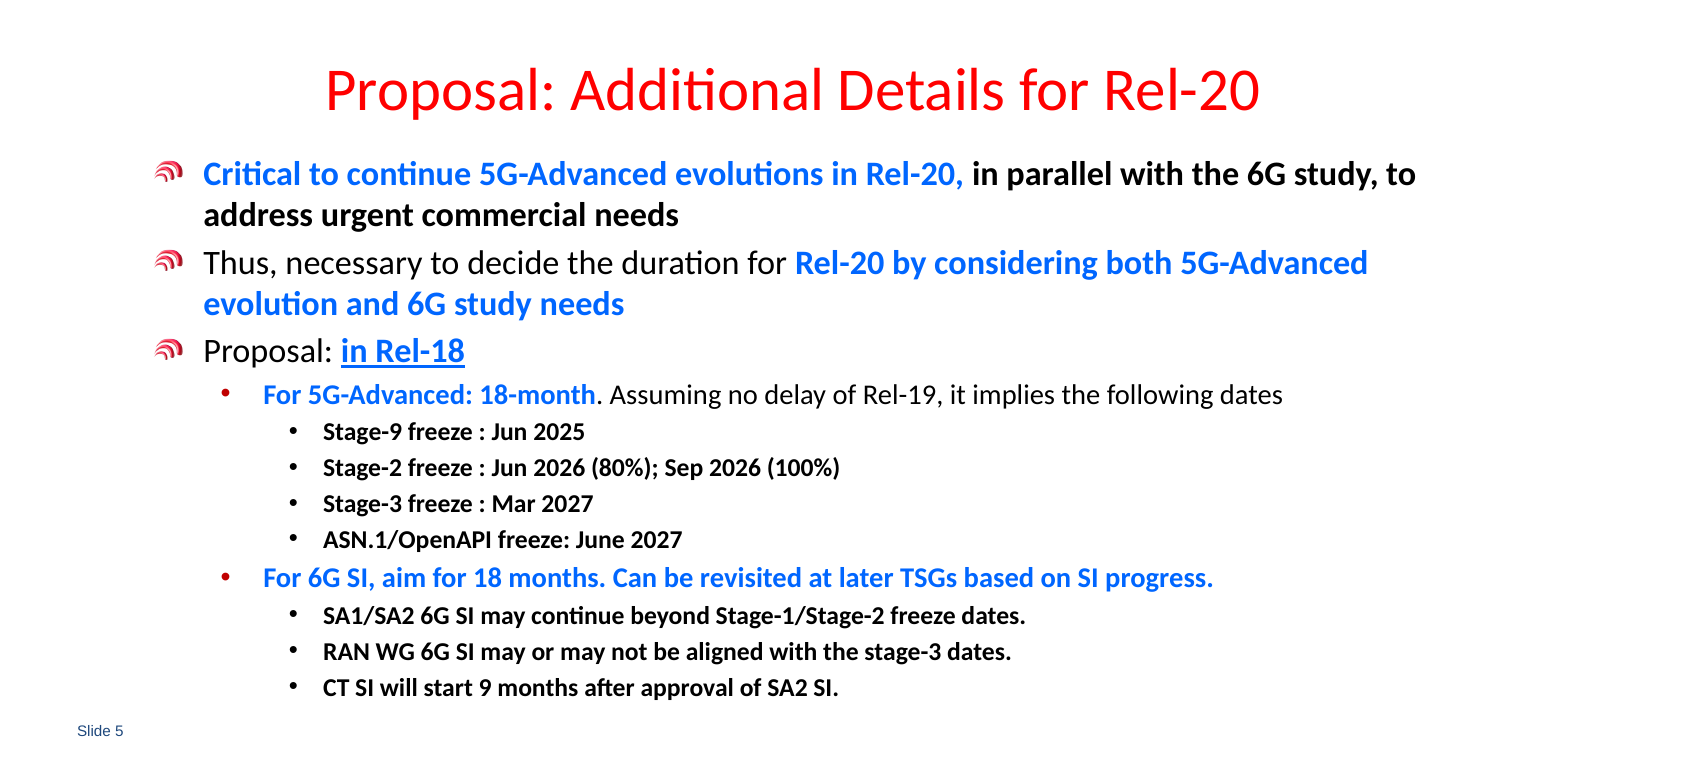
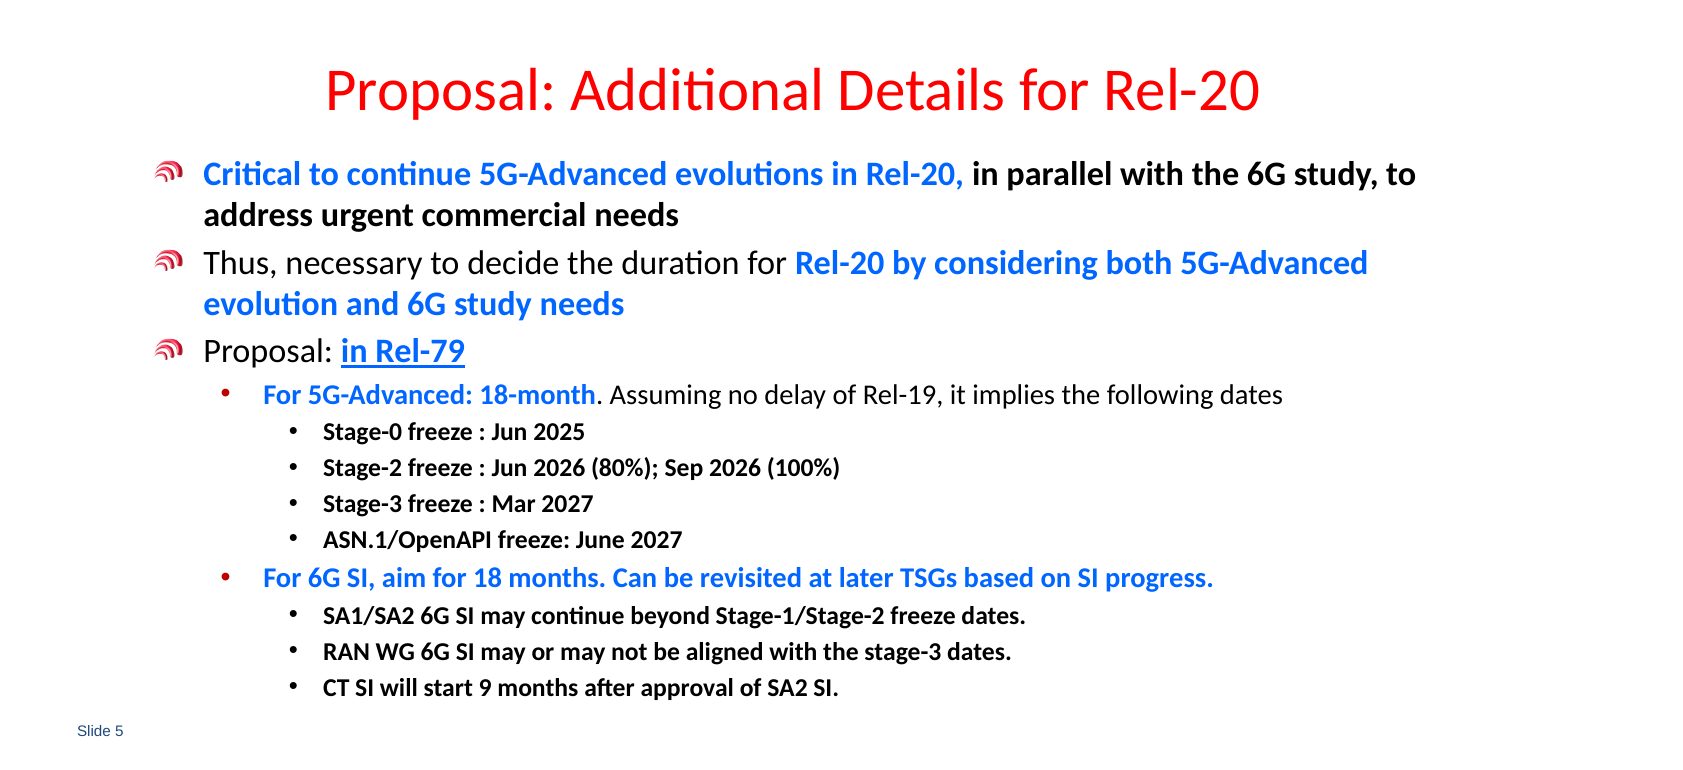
Rel-18: Rel-18 -> Rel-79 (420, 352)
Stage-9: Stage-9 -> Stage-0 (363, 432)
